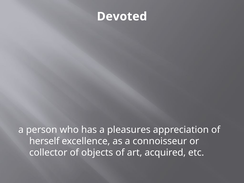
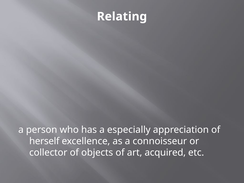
Devoted: Devoted -> Relating (122, 16)
pleasures: pleasures -> especially (129, 130)
